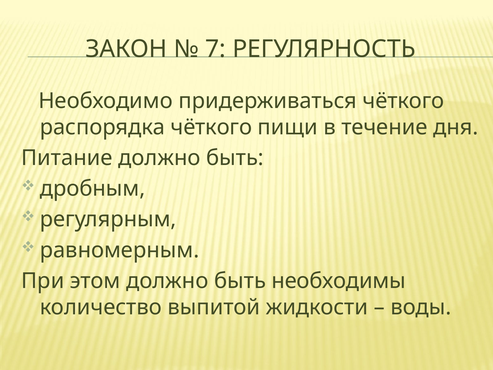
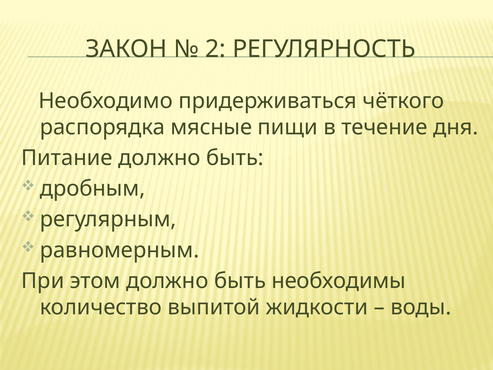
7: 7 -> 2 (216, 49)
распорядка чёткого: чёткого -> мясные (211, 127)
